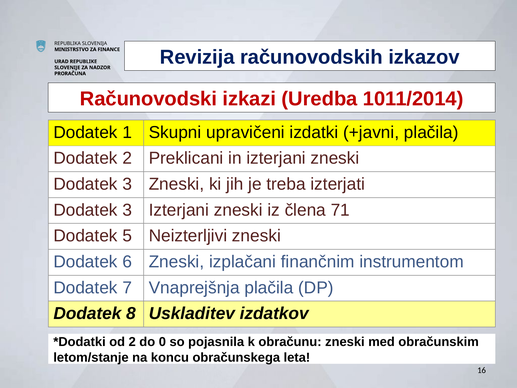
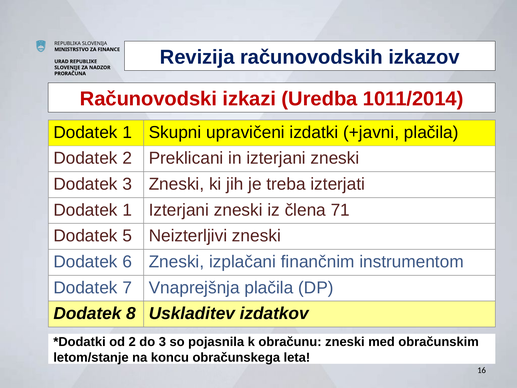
3: 3 -> 1 (127, 210)
do 0: 0 -> 3 (162, 342)
